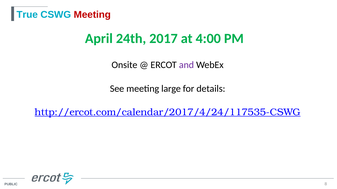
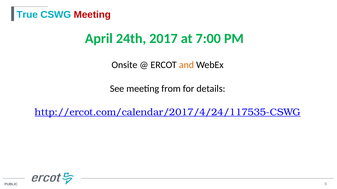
4:00: 4:00 -> 7:00 (208, 39)
and colour: purple -> orange (186, 65)
large: large -> from (171, 89)
